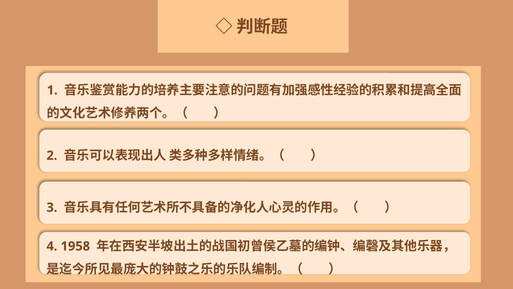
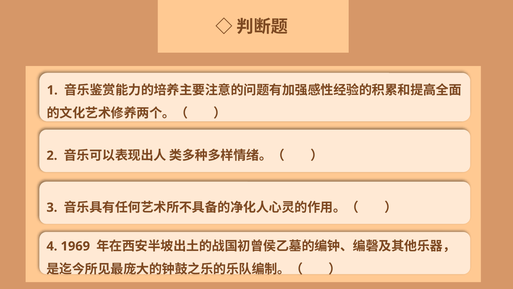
1958: 1958 -> 1969 (75, 246)
